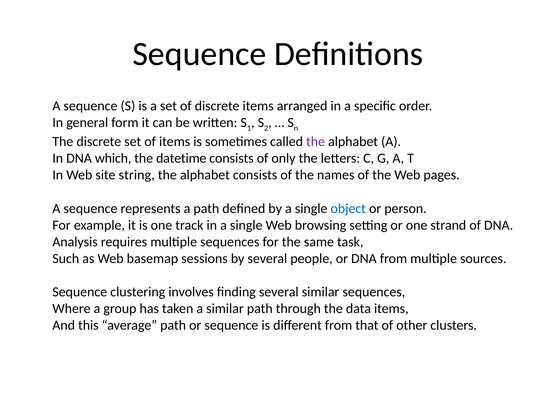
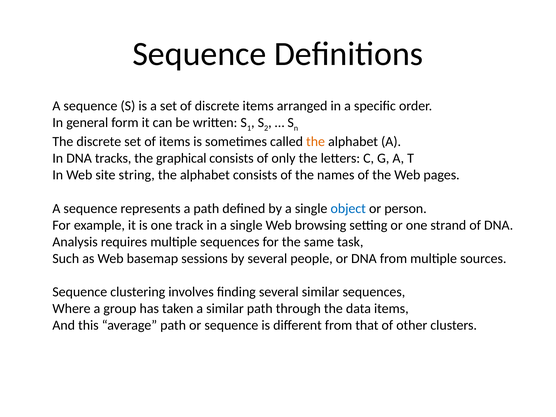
the colour: purple -> orange (316, 142)
which: which -> tracks (113, 158)
datetime: datetime -> graphical (181, 158)
